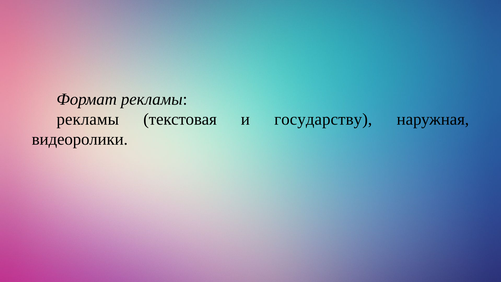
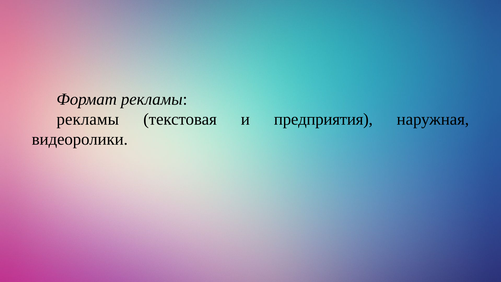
государству: государству -> предприятия (323, 119)
